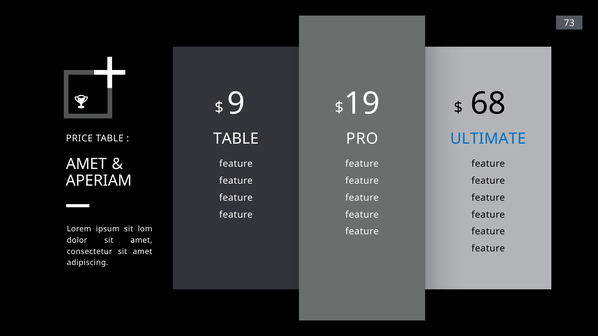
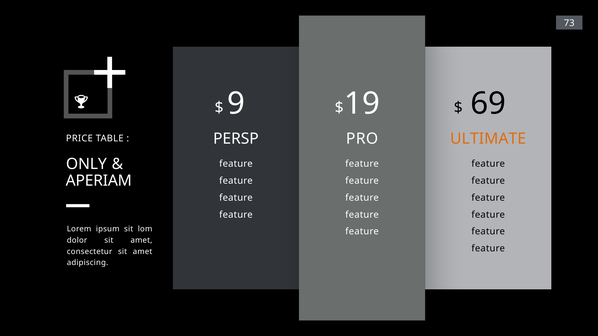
68: 68 -> 69 (488, 104)
TABLE: TABLE -> PERSP (236, 139)
ULTIMATE colour: blue -> orange (488, 139)
AMET: AMET -> ONLY (86, 164)
